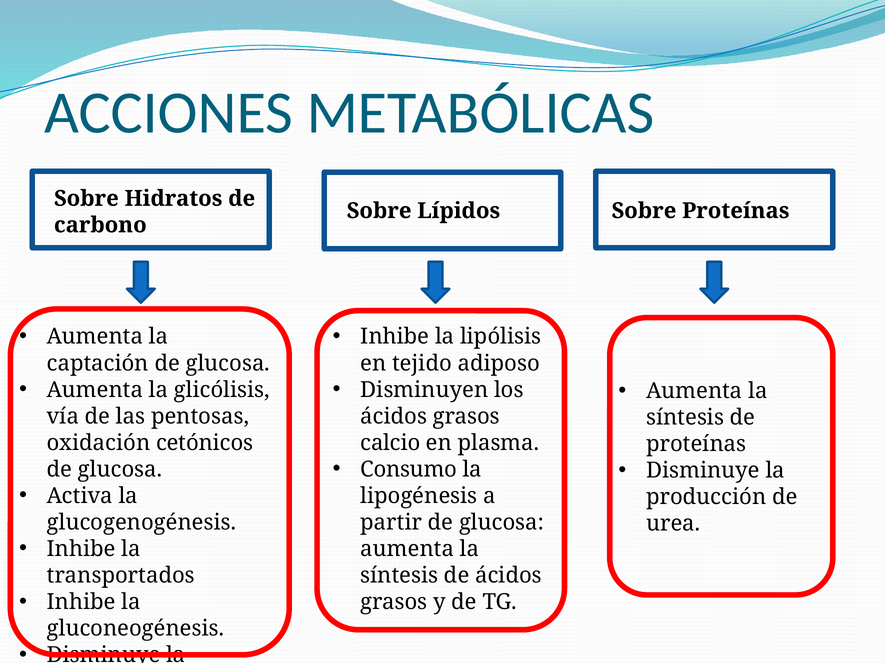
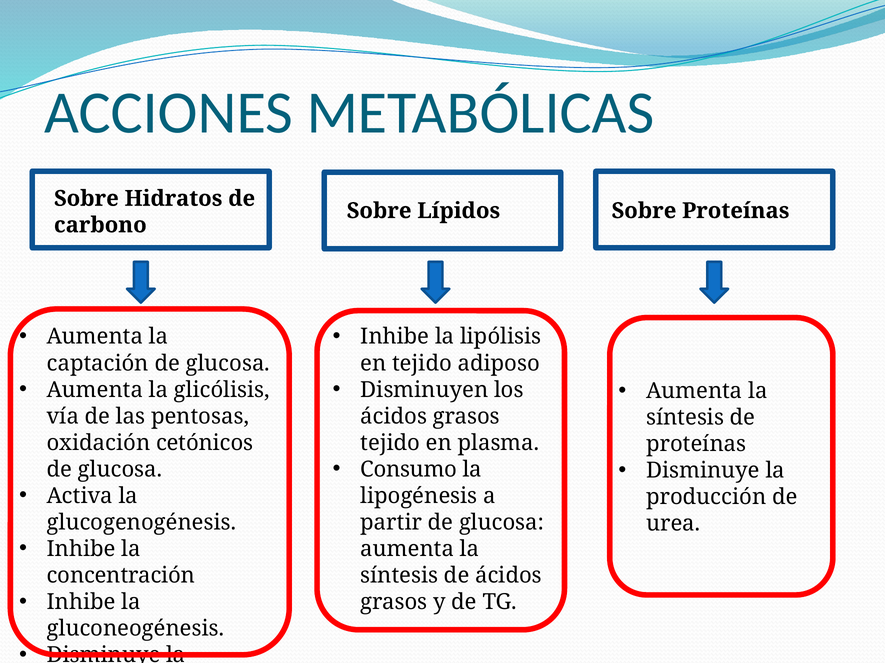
calcio: calcio -> tejido (390, 443)
transportados: transportados -> concentración (121, 576)
